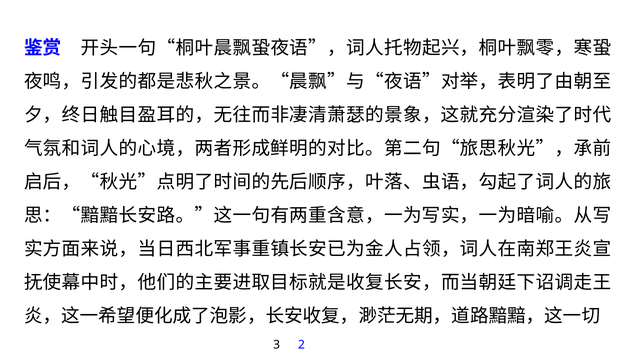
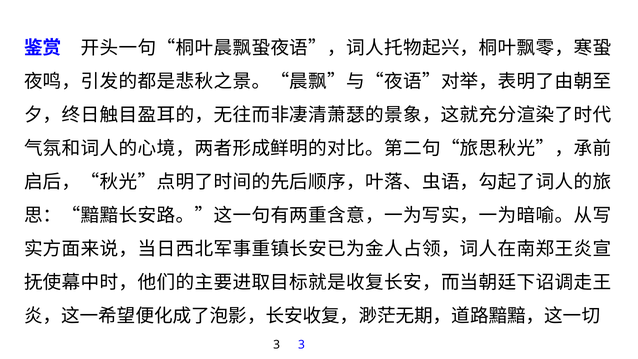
3 2: 2 -> 3 (302, 345)
